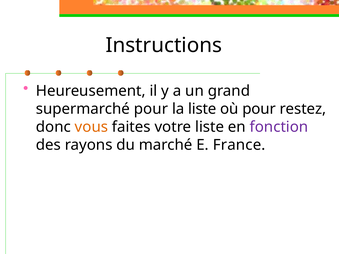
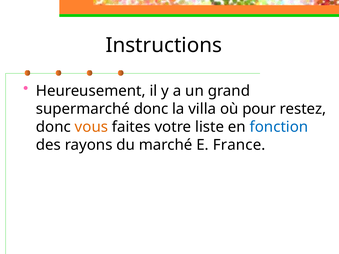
supermarché pour: pour -> donc (151, 109)
la liste: liste -> villa (202, 109)
fonction colour: purple -> blue (279, 127)
